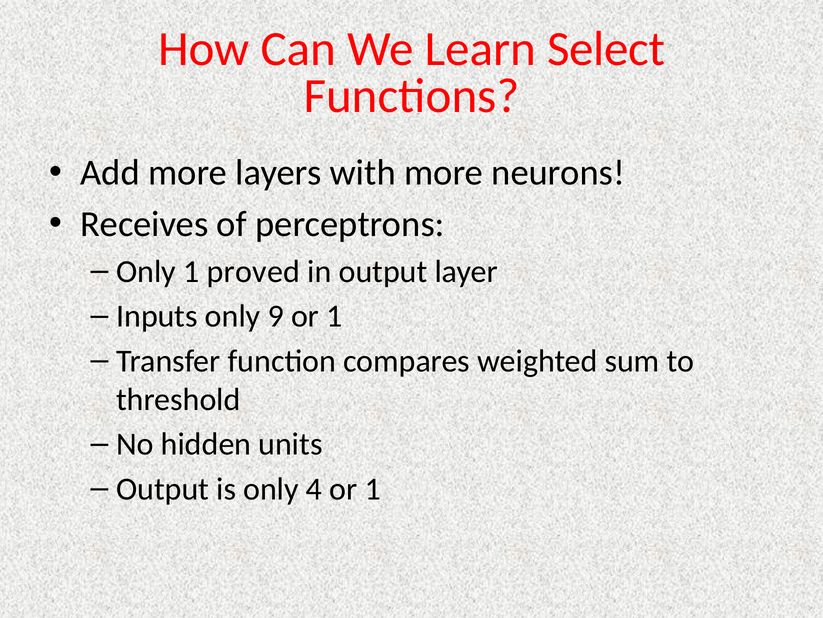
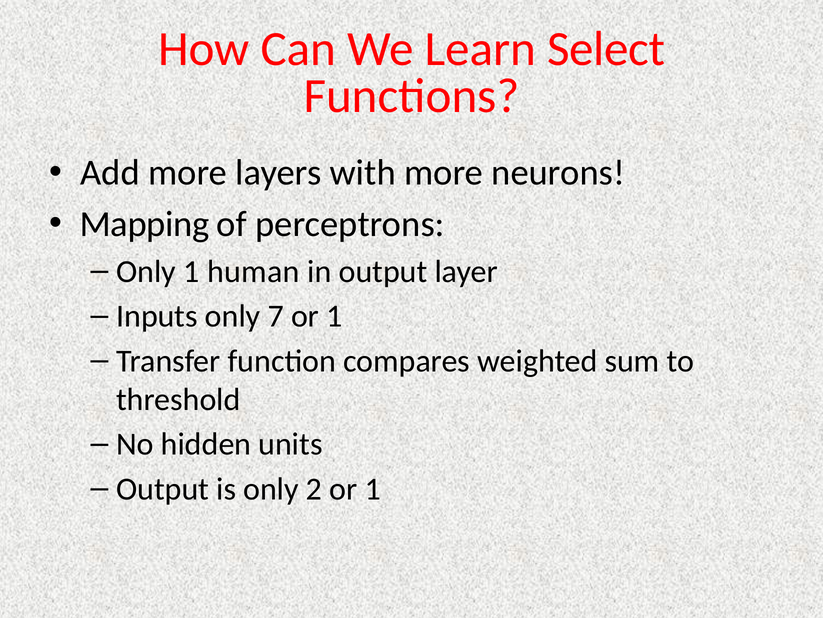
Receives: Receives -> Mapping (144, 224)
proved: proved -> human (253, 271)
9: 9 -> 7 (276, 316)
4: 4 -> 2 (314, 488)
